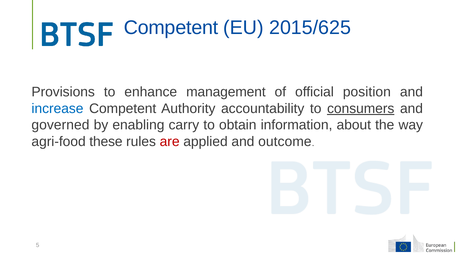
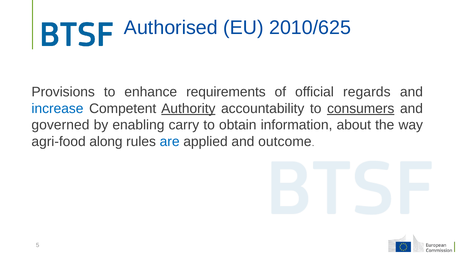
Competent: Competent -> Authorised (171, 28)
2015/625: 2015/625 -> 2010/625 (310, 28)
management: management -> requirements (226, 92)
position: position -> regards (367, 92)
Authority underline: none -> present (188, 108)
these: these -> along (106, 141)
are colour: red -> blue (170, 141)
